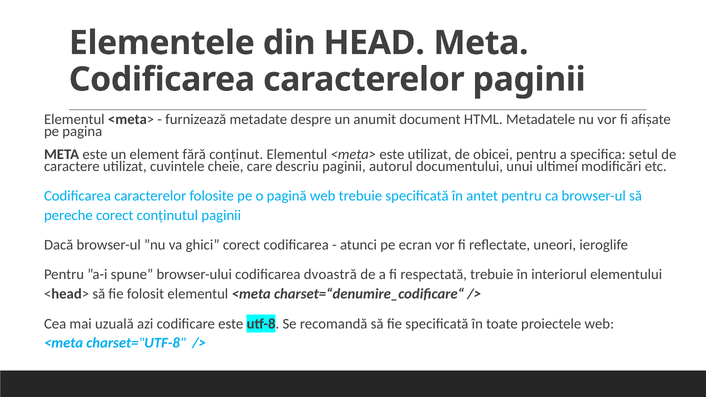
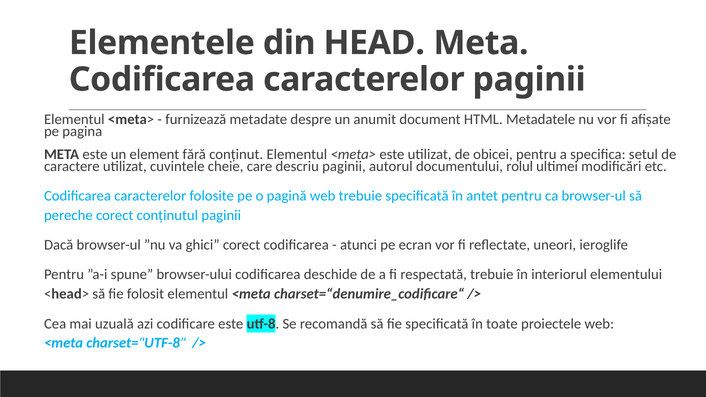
unui: unui -> rolul (520, 167)
dvoastră: dvoastră -> deschide (330, 275)
